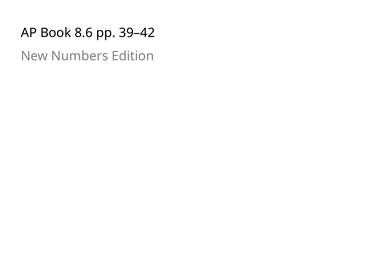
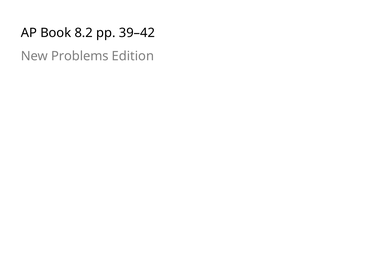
8.6: 8.6 -> 8.2 (84, 33)
Numbers: Numbers -> Problems (80, 56)
